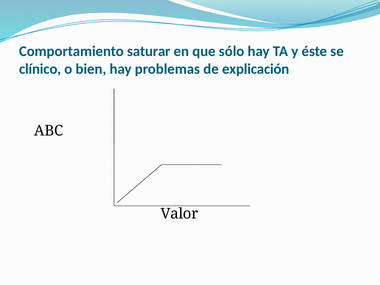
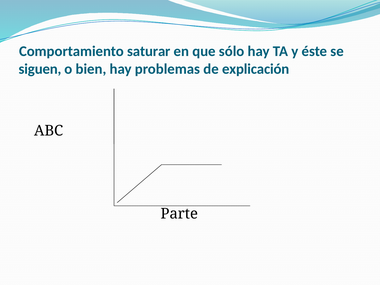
clínico: clínico -> siguen (40, 69)
Valor: Valor -> Parte (179, 214)
